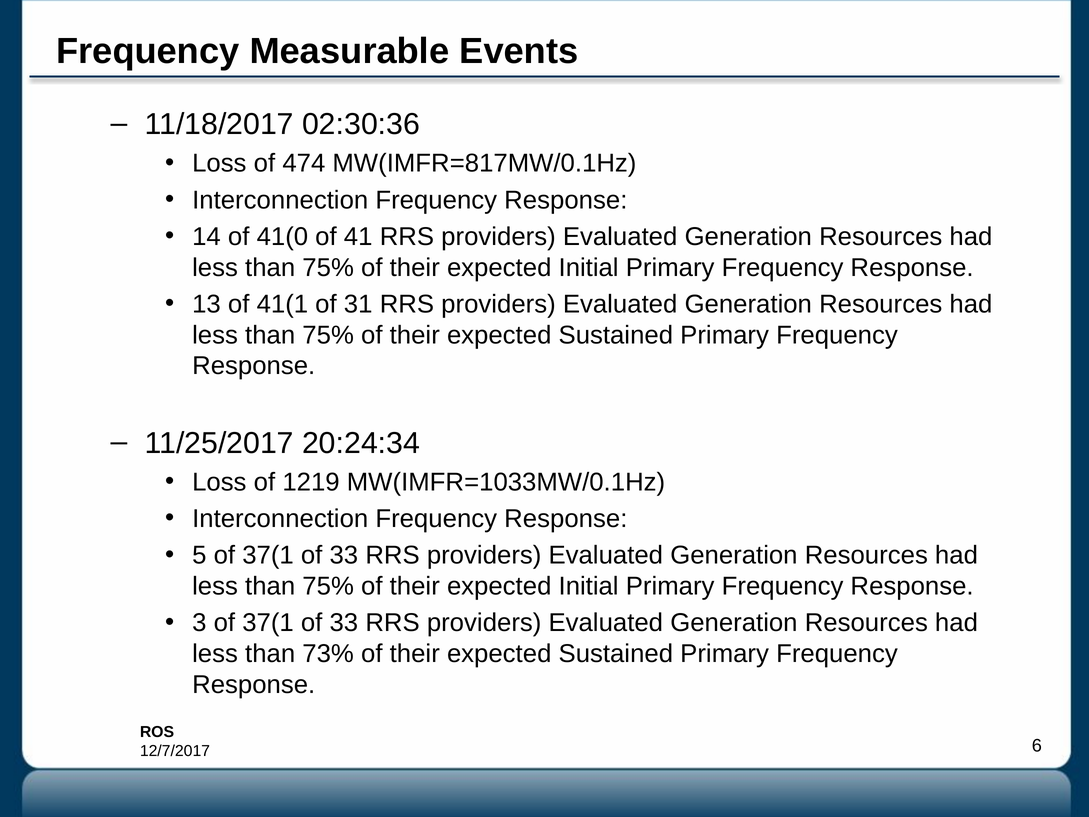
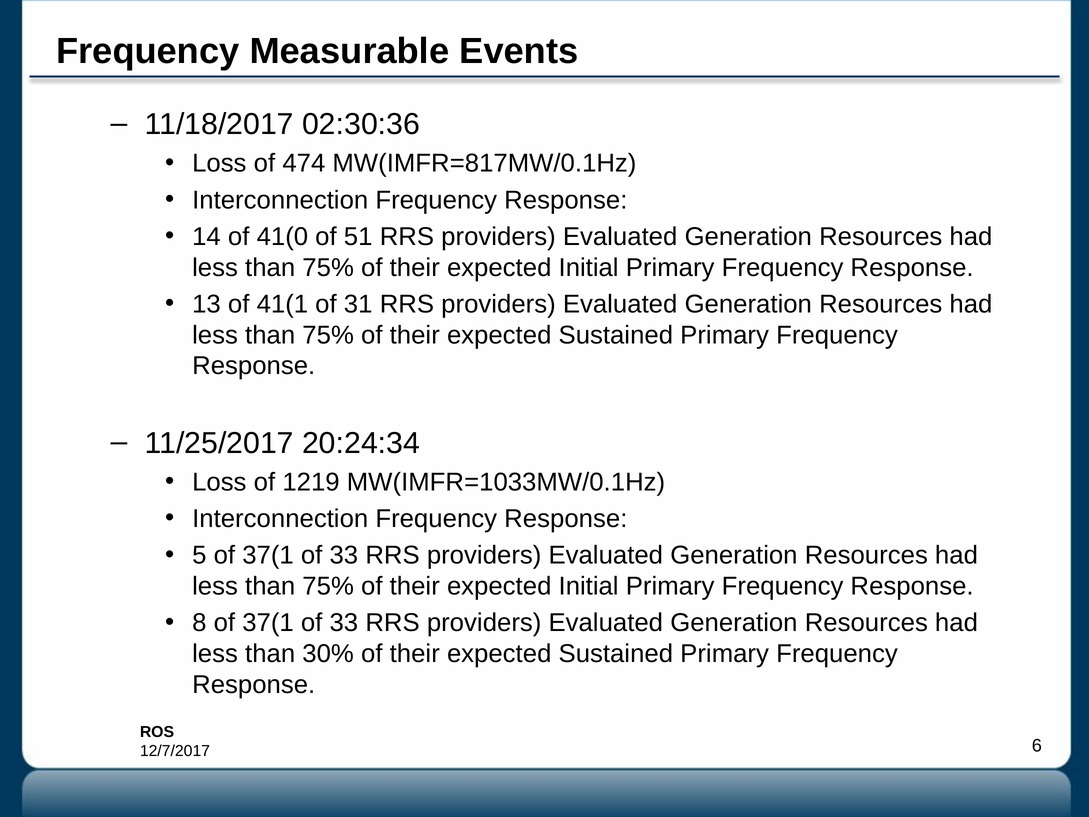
41: 41 -> 51 (358, 237)
3: 3 -> 8 (199, 623)
73%: 73% -> 30% (328, 654)
